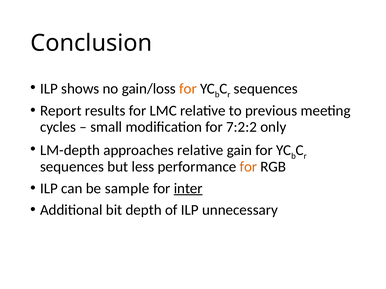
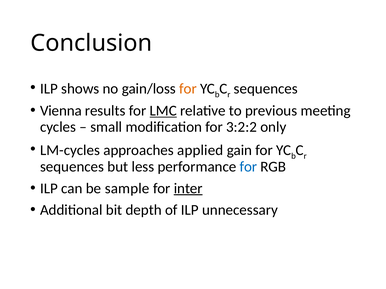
Report: Report -> Vienna (61, 111)
LMC underline: none -> present (163, 111)
7:2:2: 7:2:2 -> 3:2:2 (242, 127)
LM-depth: LM-depth -> LM-cycles (70, 150)
approaches relative: relative -> applied (200, 150)
for colour: orange -> blue (248, 167)
